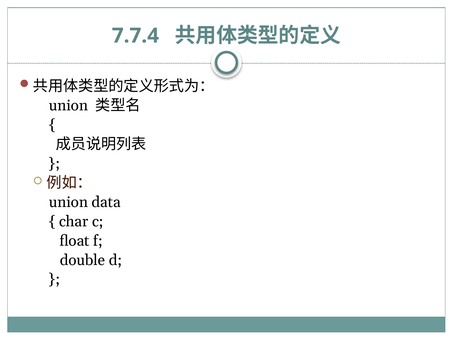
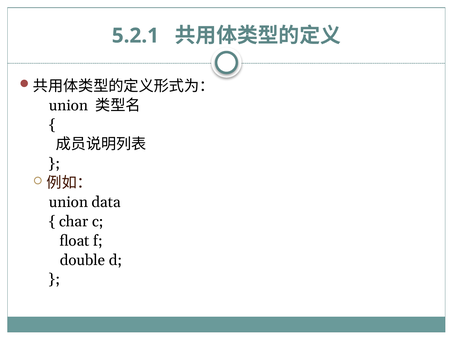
7.7.4: 7.7.4 -> 5.2.1 (135, 36)
